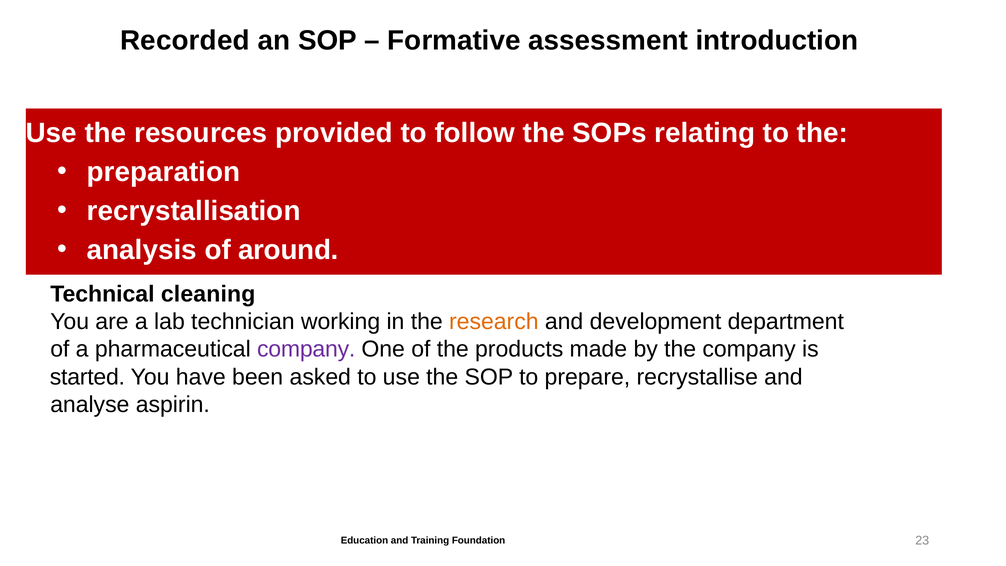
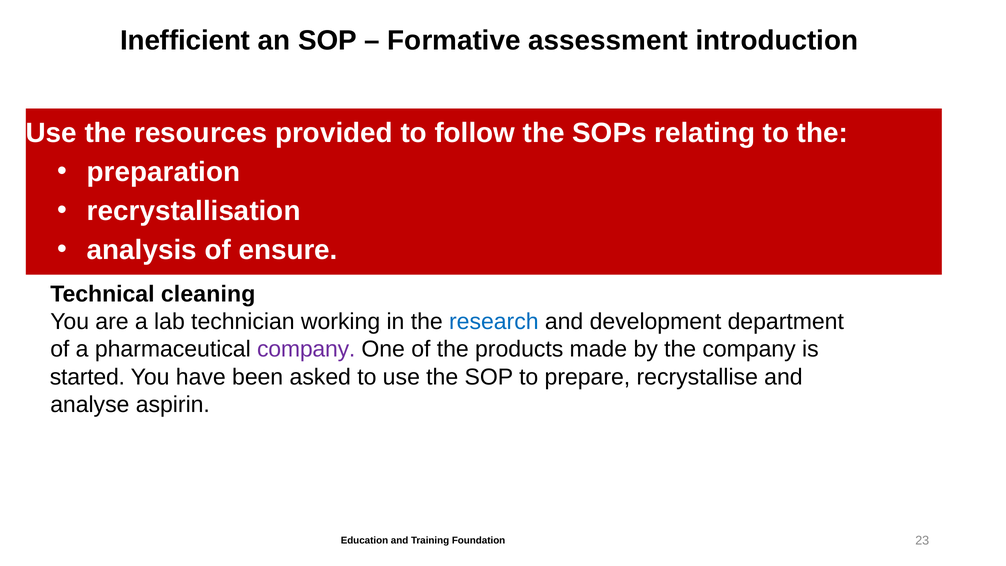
Recorded: Recorded -> Inefficient (185, 41)
around: around -> ensure (288, 250)
research colour: orange -> blue (494, 322)
